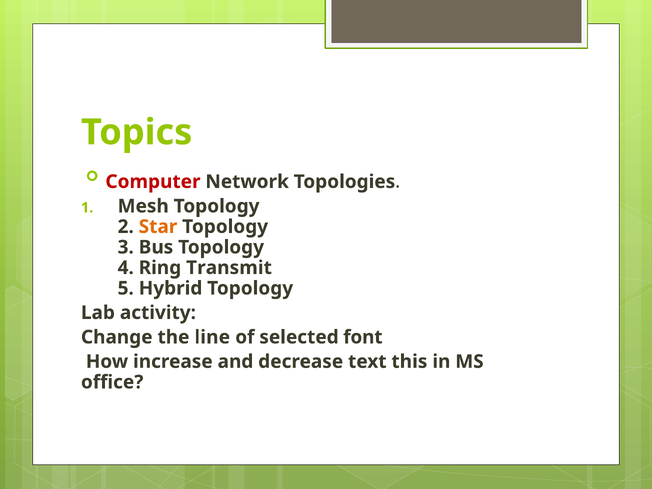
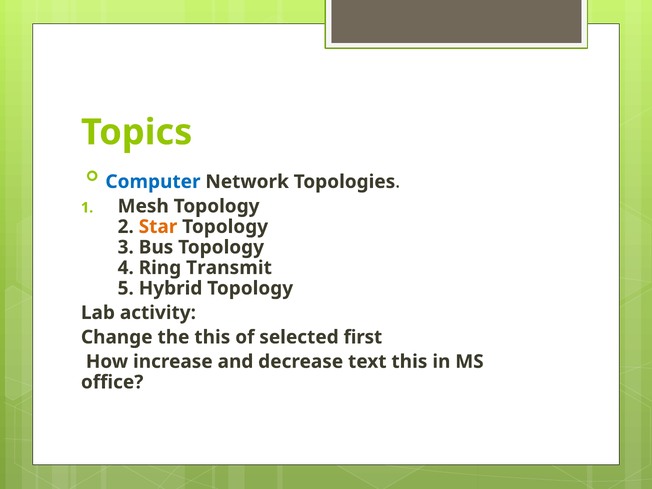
Computer colour: red -> blue (153, 182)
the line: line -> this (212, 337)
font: font -> first (363, 337)
